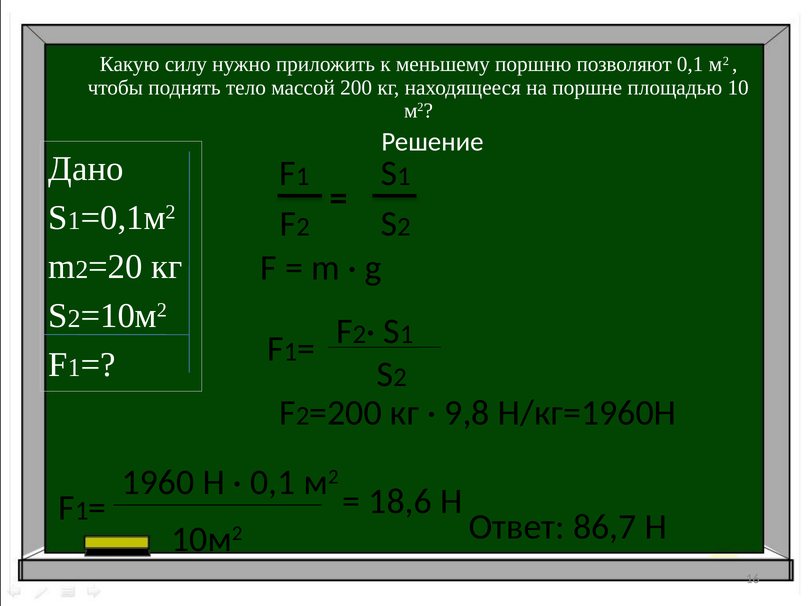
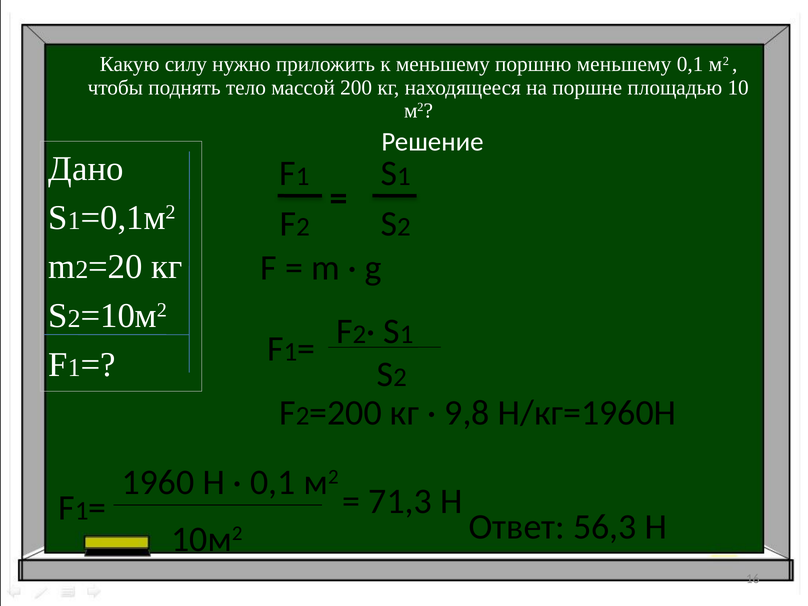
поршню позволяют: позволяют -> меньшему (624, 64)
18,6: 18,6 -> 71,3 (400, 501)
86,7: 86,7 -> 56,3 (605, 527)
